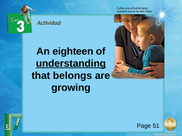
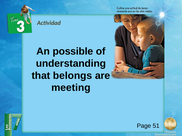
eighteen: eighteen -> possible (73, 52)
understanding underline: present -> none (71, 64)
growing: growing -> meeting (71, 88)
